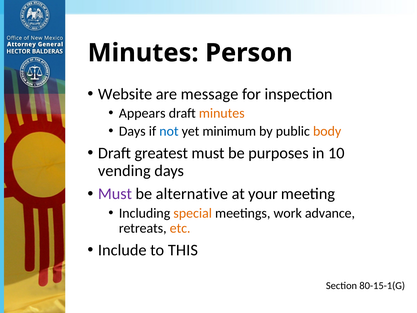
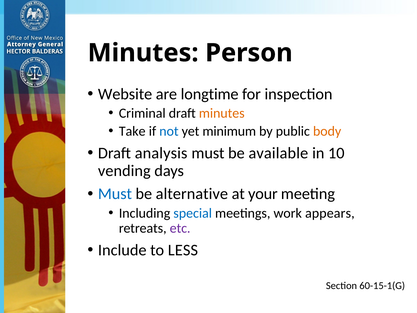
message: message -> longtime (210, 94)
Appears: Appears -> Criminal (142, 113)
Days: Days -> Take (132, 131)
greatest: greatest -> analysis (161, 153)
purposes: purposes -> available (278, 153)
Must colour: purple -> blue (115, 194)
special colour: orange -> blue (193, 213)
advance: advance -> appears (330, 213)
etc colour: orange -> purple (180, 228)
THIS: THIS -> LESS (183, 250)
80-15-1(G: 80-15-1(G -> 60-15-1(G (382, 286)
